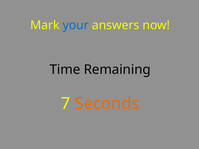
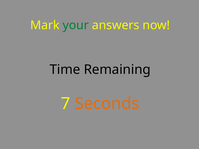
your colour: blue -> green (76, 25)
